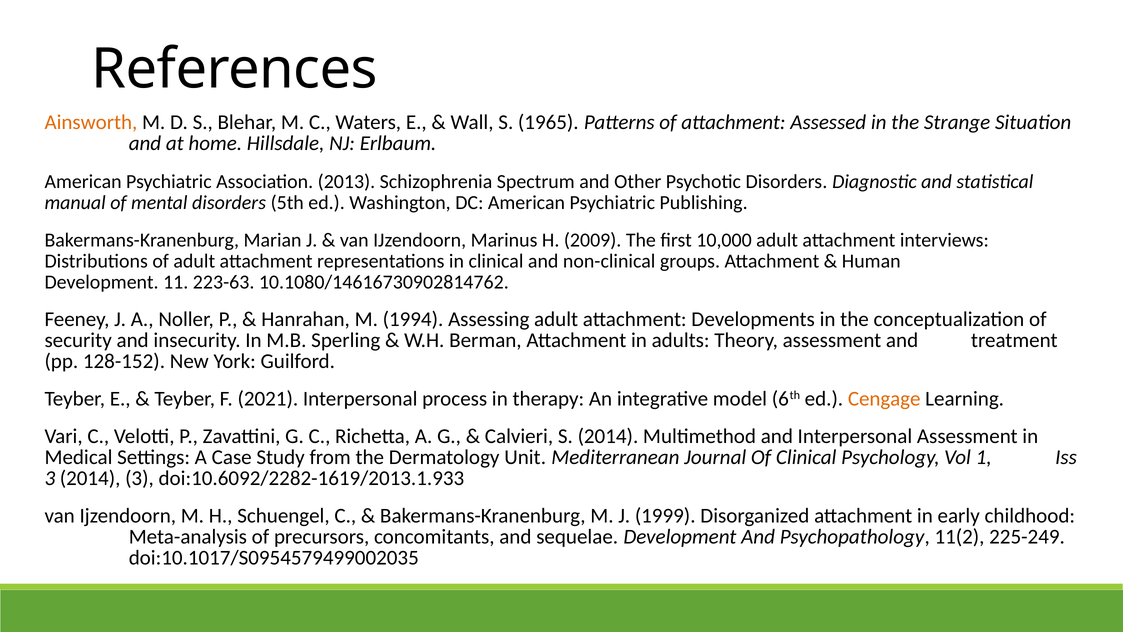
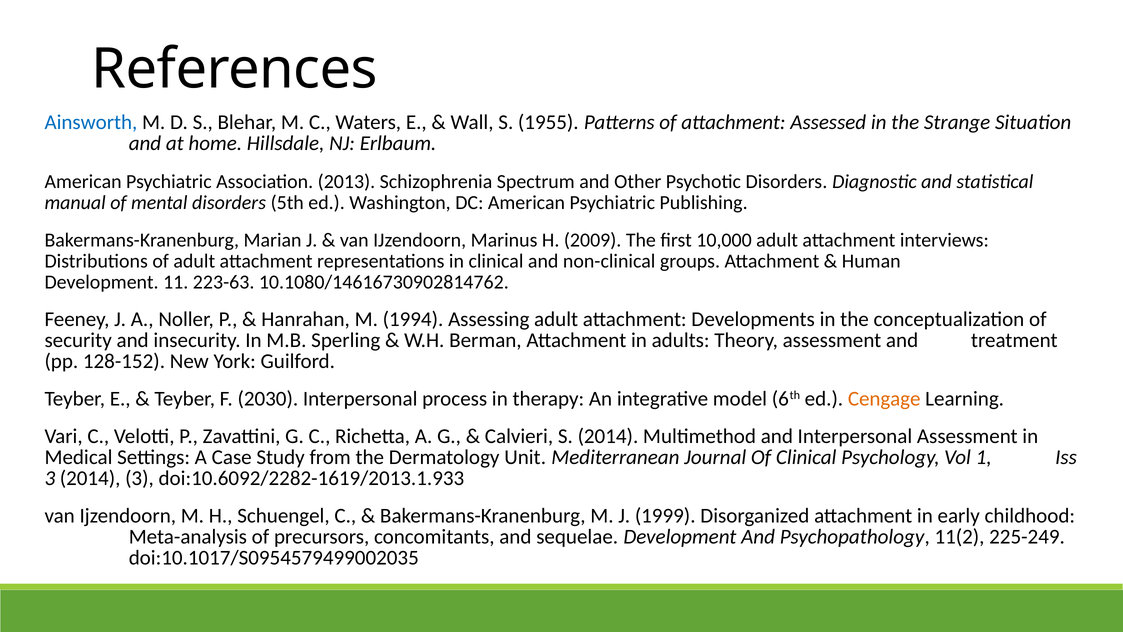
Ainsworth colour: orange -> blue (91, 122)
1965: 1965 -> 1955 (548, 122)
2021: 2021 -> 2030 (268, 398)
